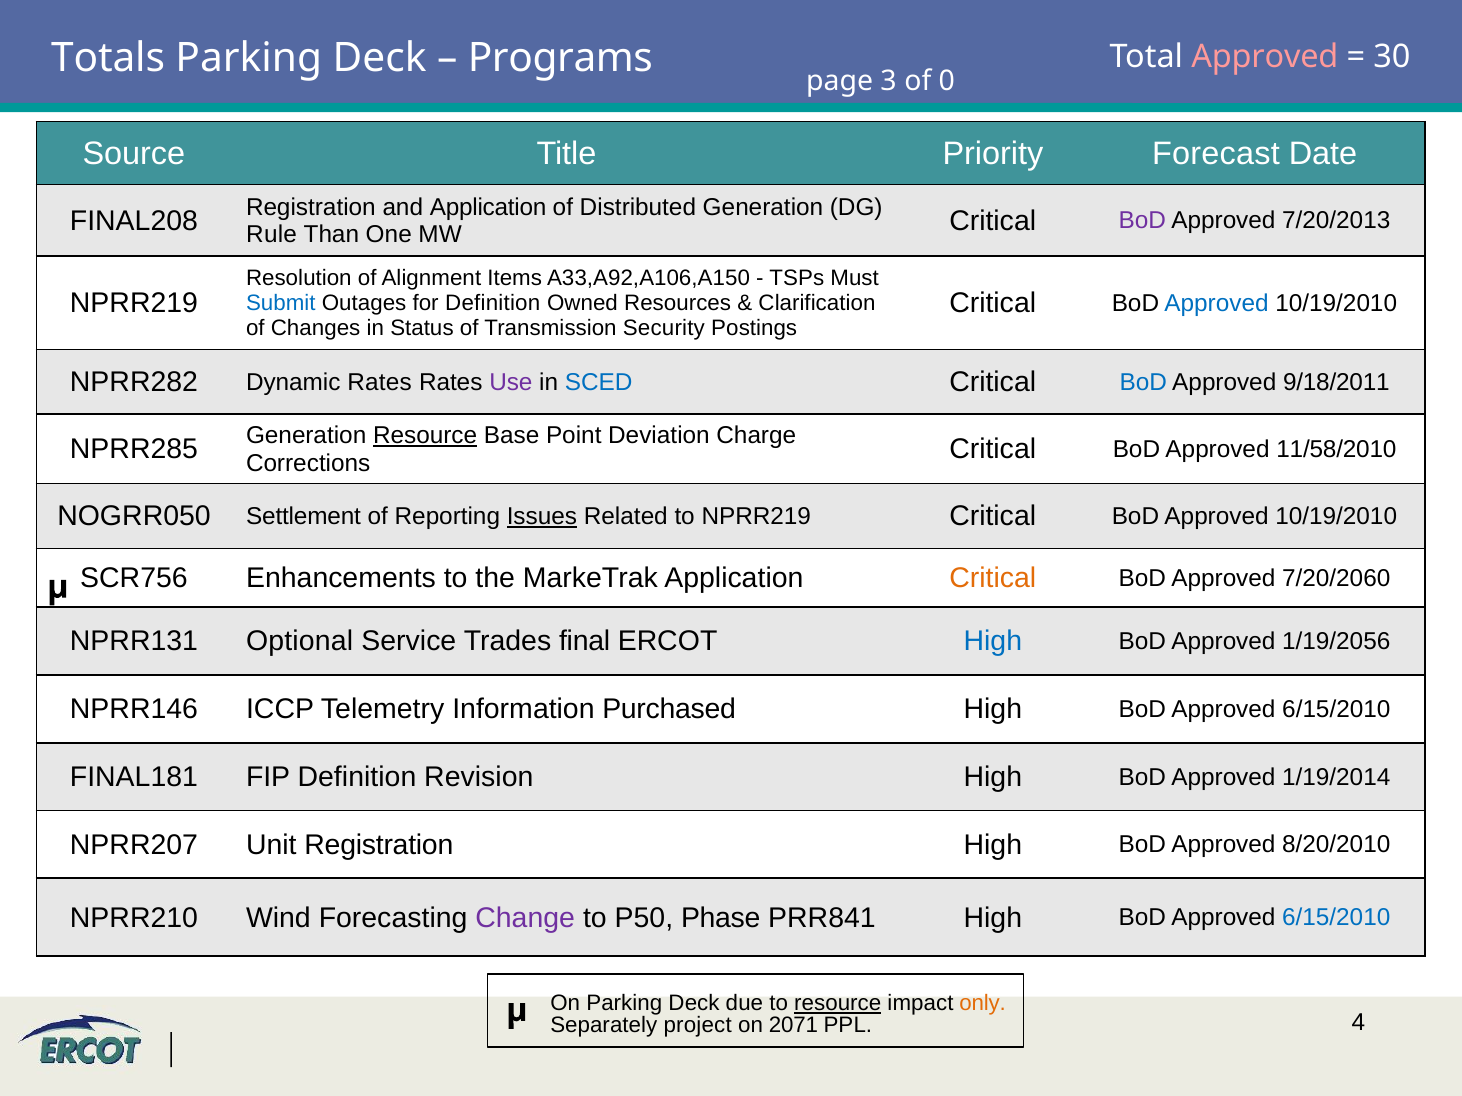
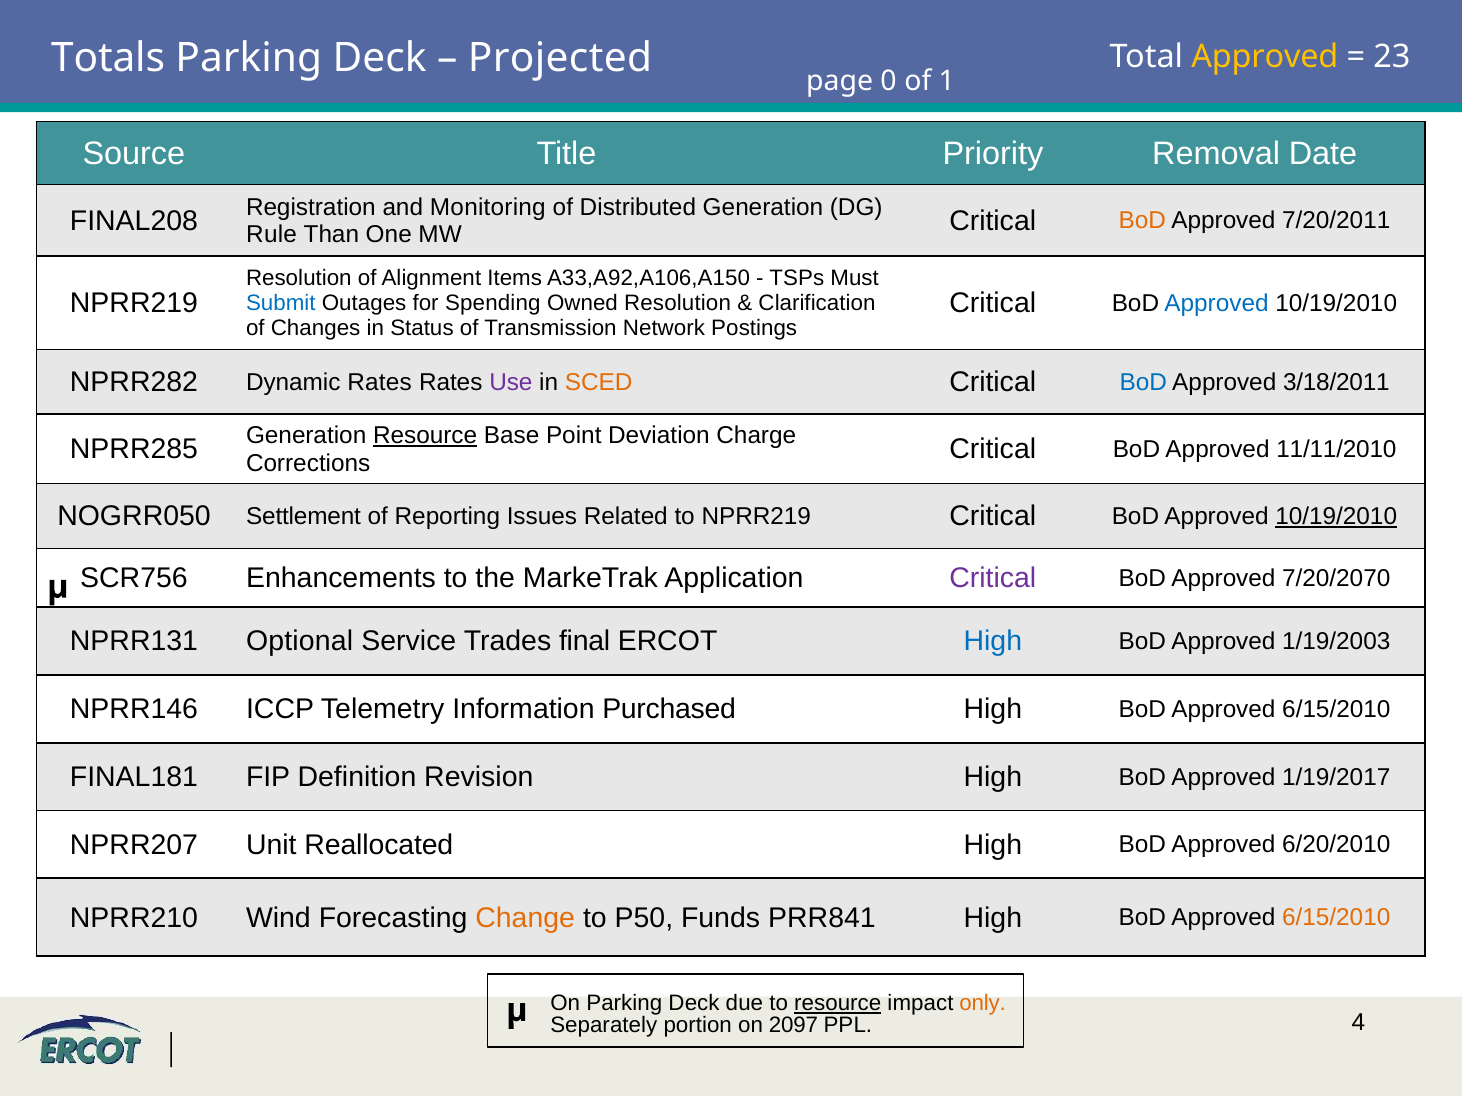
Programs: Programs -> Projected (560, 58)
Approved colour: pink -> yellow (1265, 57)
30: 30 -> 23 (1392, 57)
3: 3 -> 0 (889, 81)
0: 0 -> 1 (947, 81)
Forecast: Forecast -> Removal (1216, 154)
and Application: Application -> Monitoring (488, 207)
BoD colour: purple -> orange (1142, 221)
7/20/2013: 7/20/2013 -> 7/20/2011 (1336, 221)
for Definition: Definition -> Spending (493, 303)
Owned Resources: Resources -> Resolution (678, 303)
Security: Security -> Network (664, 328)
SCED colour: blue -> orange (599, 383)
9/18/2011: 9/18/2011 -> 3/18/2011 (1336, 383)
11/58/2010: 11/58/2010 -> 11/11/2010 (1336, 450)
Issues underline: present -> none (542, 517)
10/19/2010 underline: none -> present (1336, 517)
Critical colour: orange -> purple (993, 579)
7/20/2060: 7/20/2060 -> 7/20/2070 (1336, 578)
1/19/2056: 1/19/2056 -> 1/19/2003 (1336, 642)
1/19/2014: 1/19/2014 -> 1/19/2017 (1336, 777)
Unit Registration: Registration -> Reallocated (379, 845)
8/20/2010: 8/20/2010 -> 6/20/2010 (1336, 845)
Change colour: purple -> orange (525, 918)
Phase: Phase -> Funds (721, 918)
6/15/2010 colour: blue -> orange (1336, 918)
project: project -> portion (698, 1025)
2071: 2071 -> 2097 (793, 1025)
